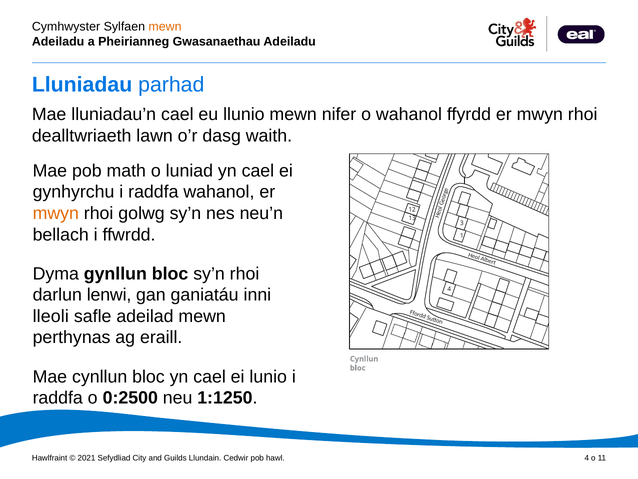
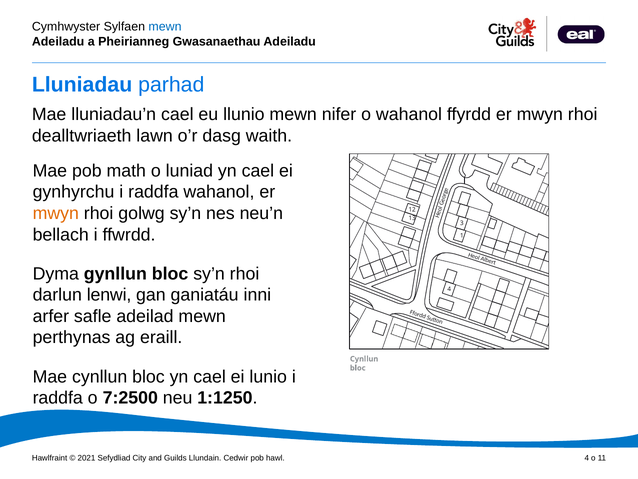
mewn colour: orange -> blue (165, 27)
lleoli: lleoli -> arfer (51, 316)
0:2500: 0:2500 -> 7:2500 (130, 398)
